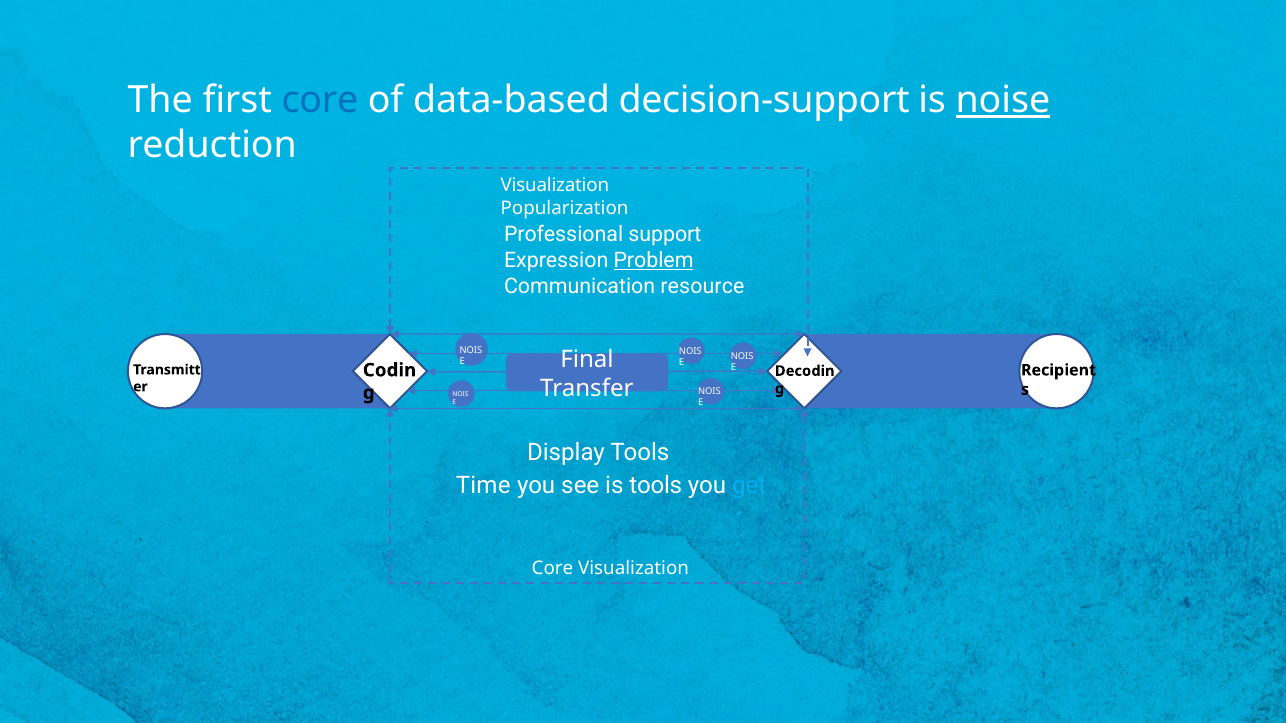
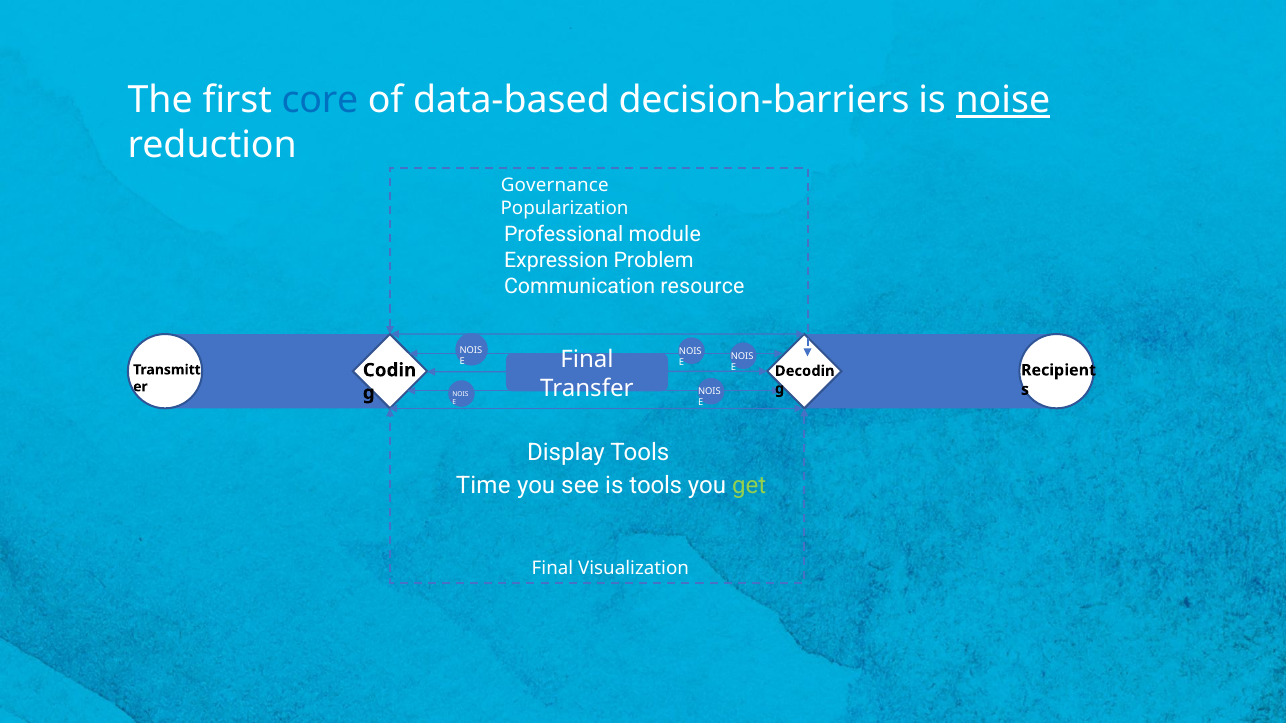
decision-support: decision-support -> decision-barriers (764, 100)
Visualization: Visualization -> Governance (555, 186)
support: support -> module (665, 235)
Problem underline: present -> none (654, 261)
get colour: light blue -> light green (749, 486)
Core: Core -> Final (552, 569)
